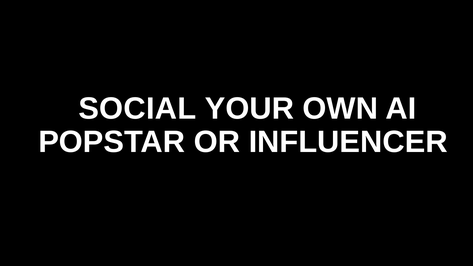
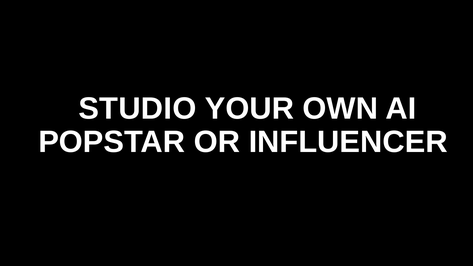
SOCIAL: SOCIAL -> STUDIO (137, 109)
